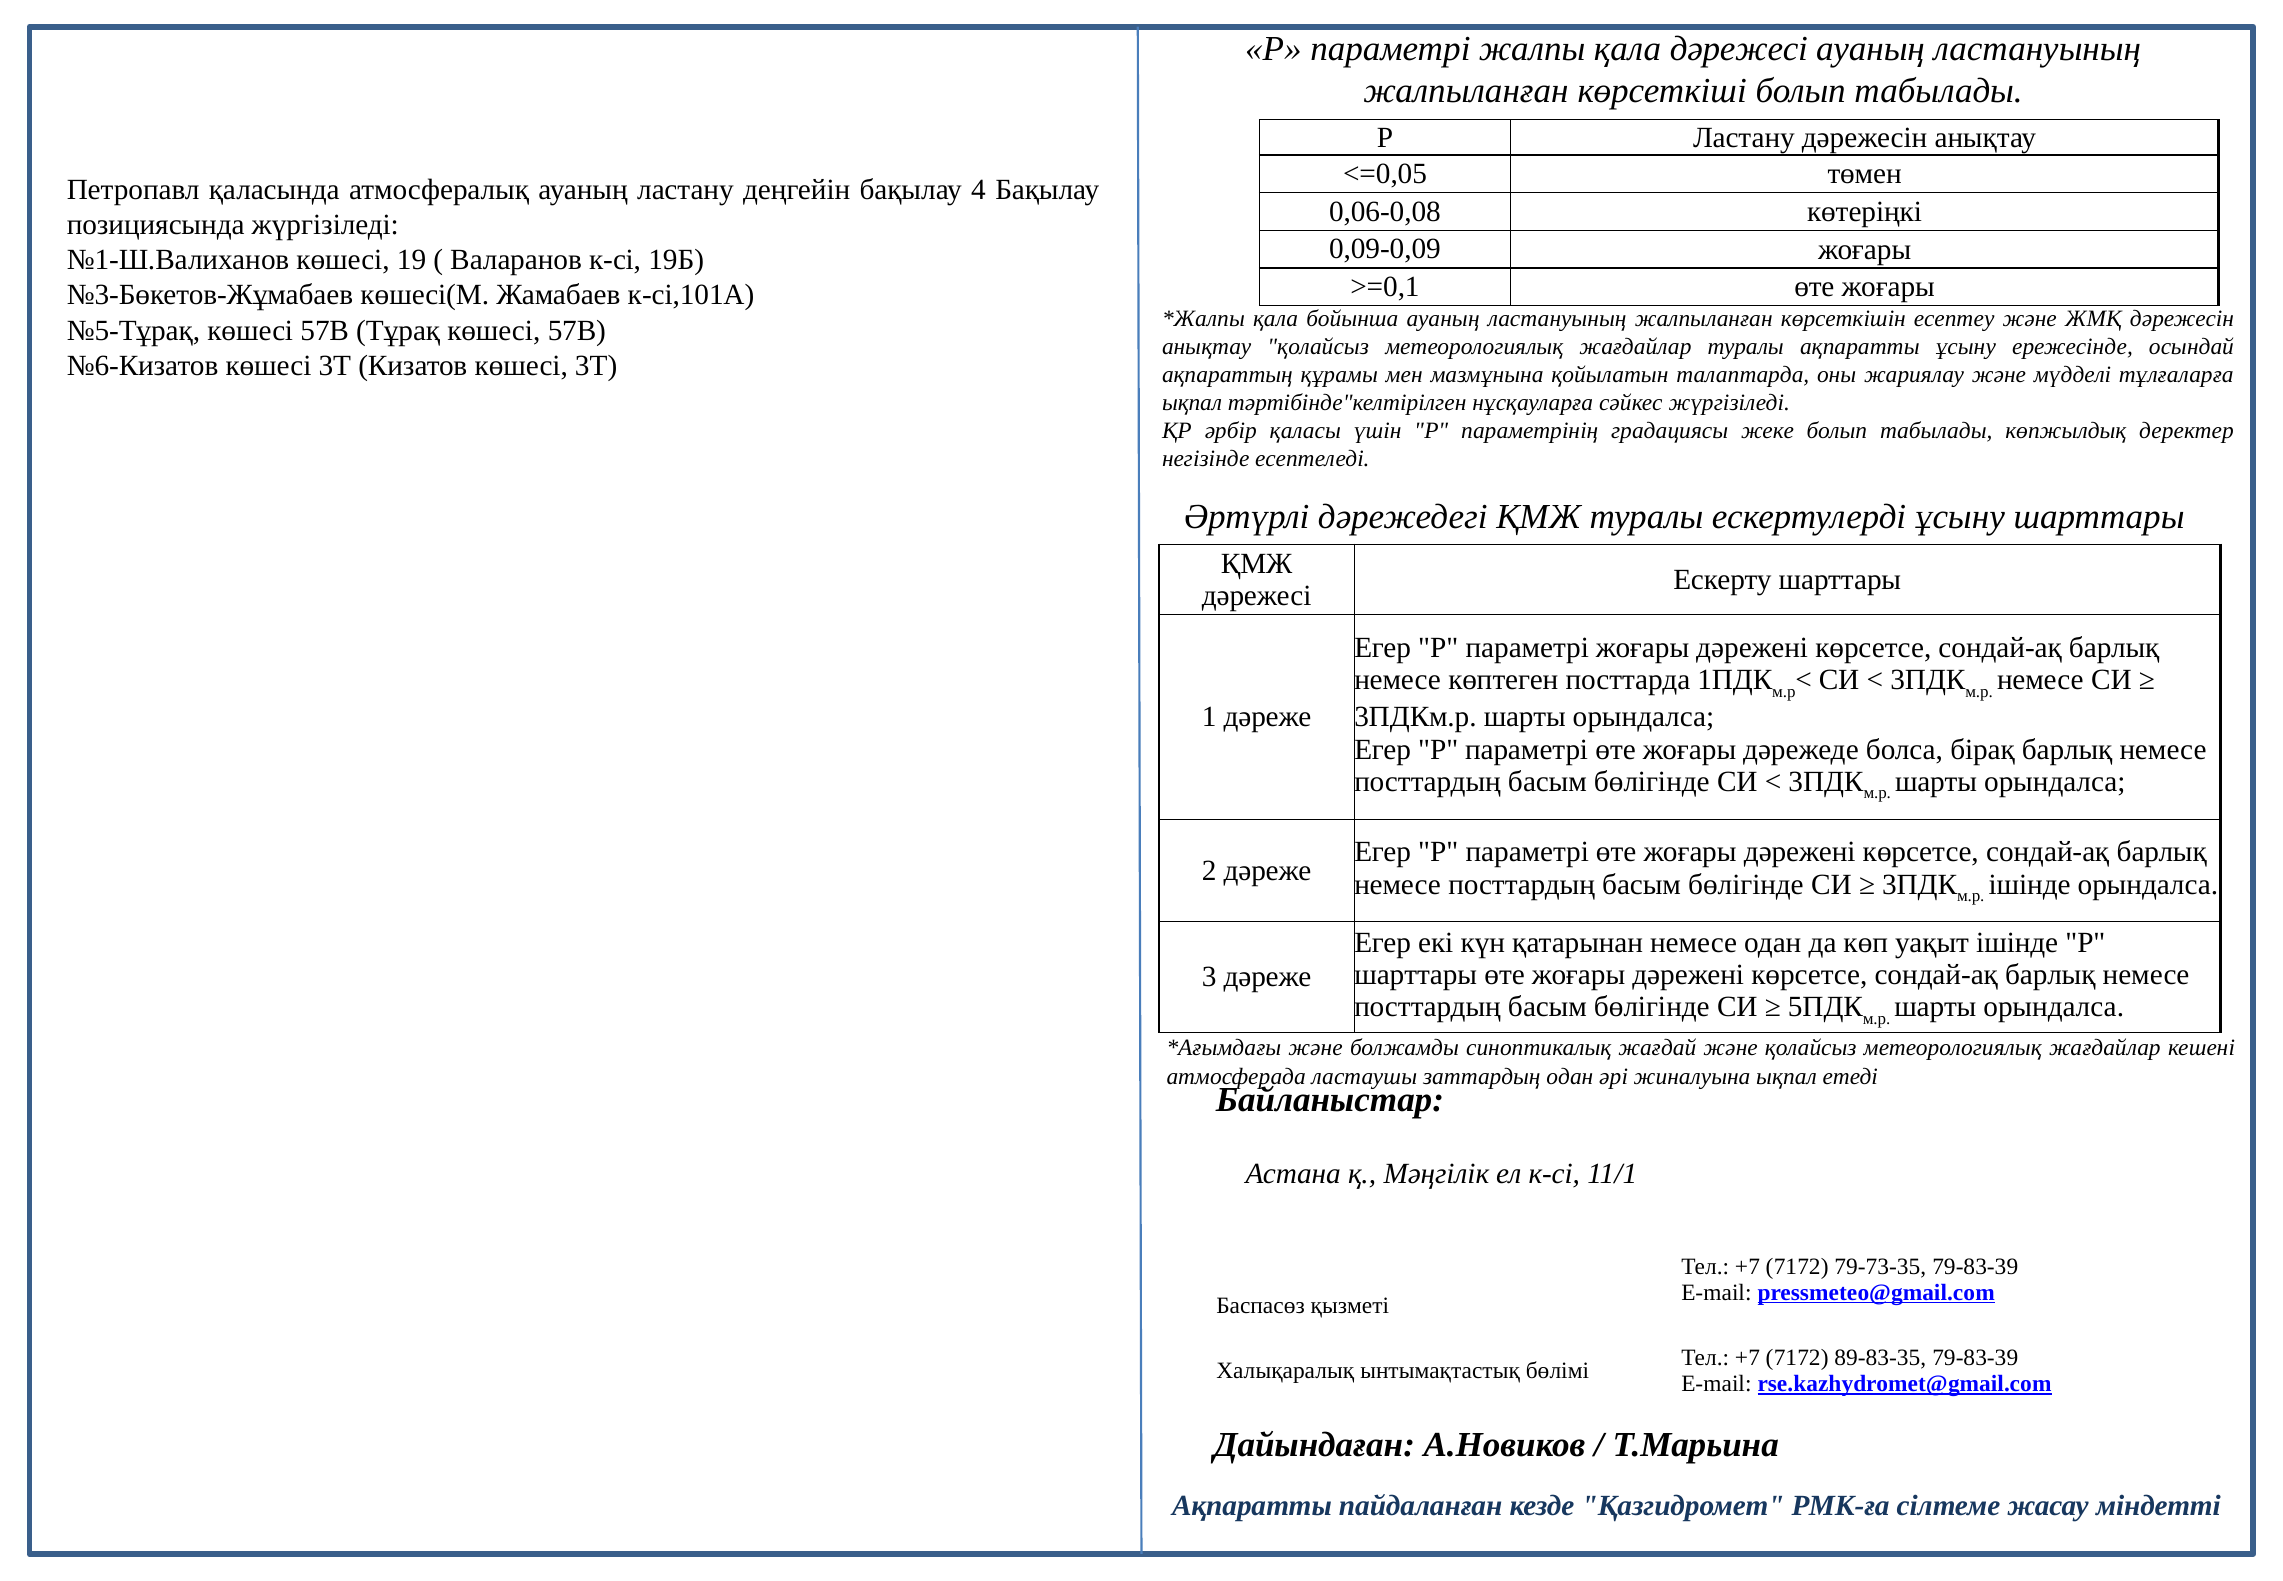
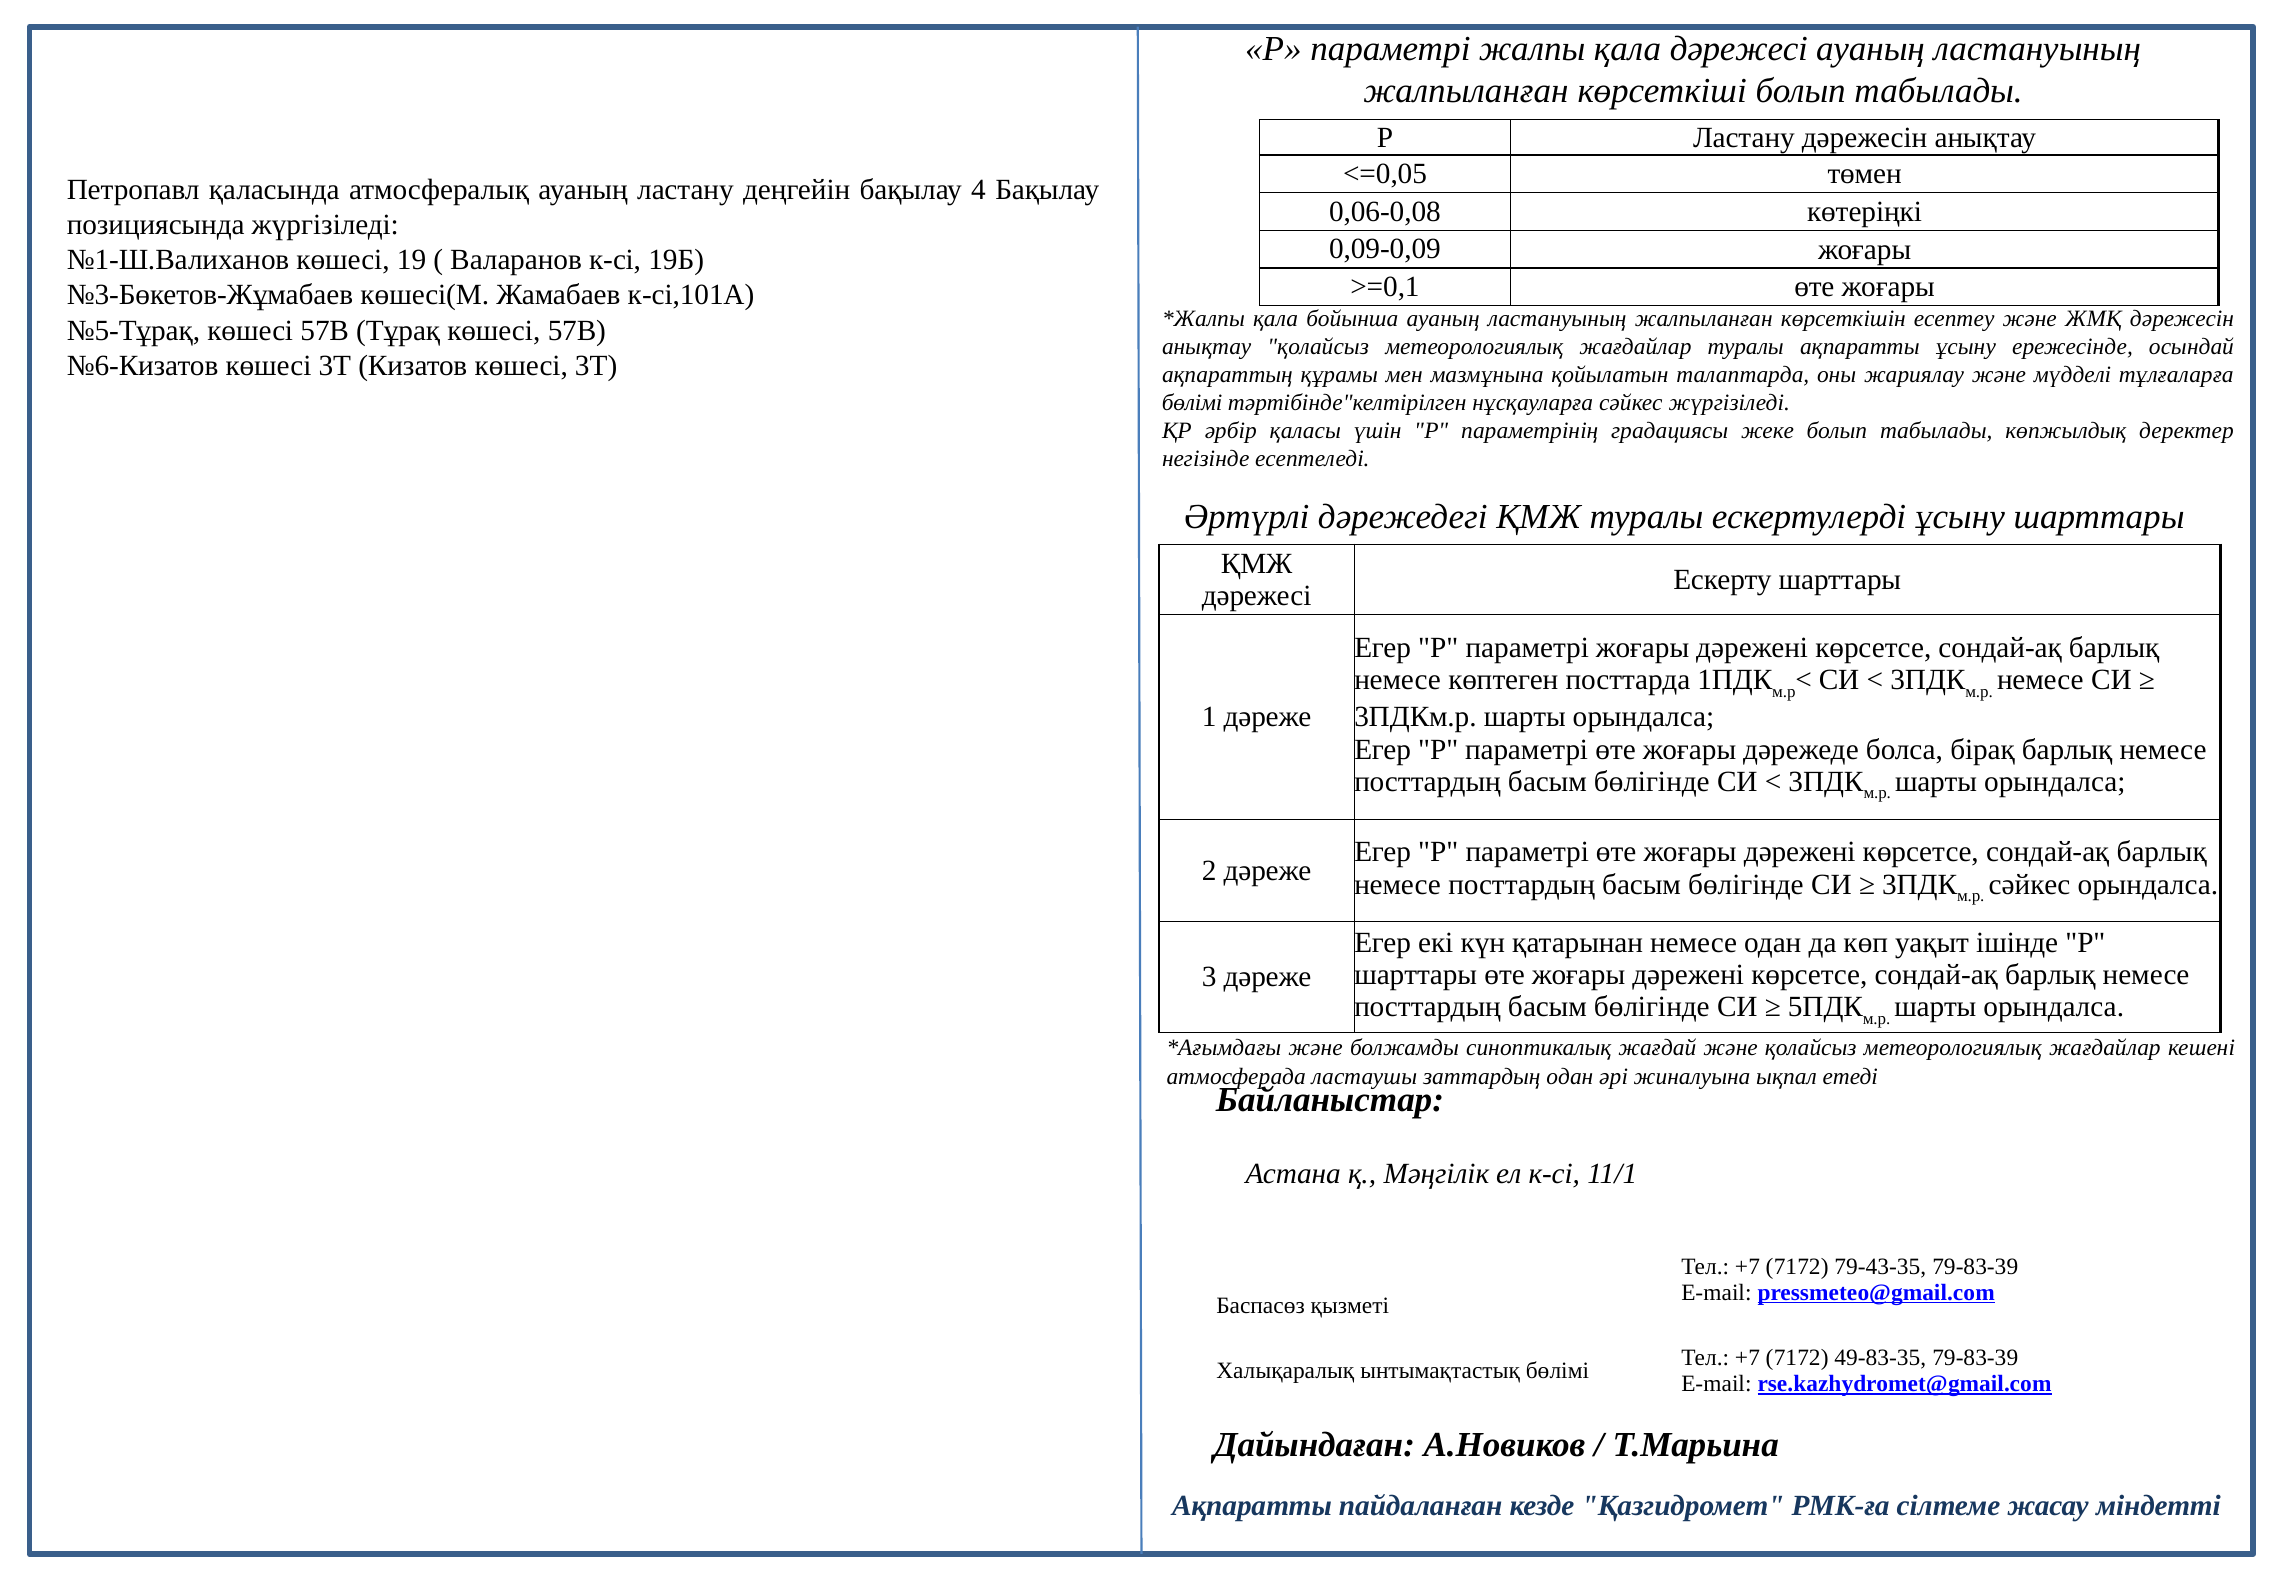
ықпал: ықпал -> бөлімі (1192, 403)
ішінде: ішінде -> сәйкес (2030, 884)
79-73-35: 79-73-35 -> 79-43-35 (1880, 1266)
89-83-35: 89-83-35 -> 49-83-35 (1880, 1357)
